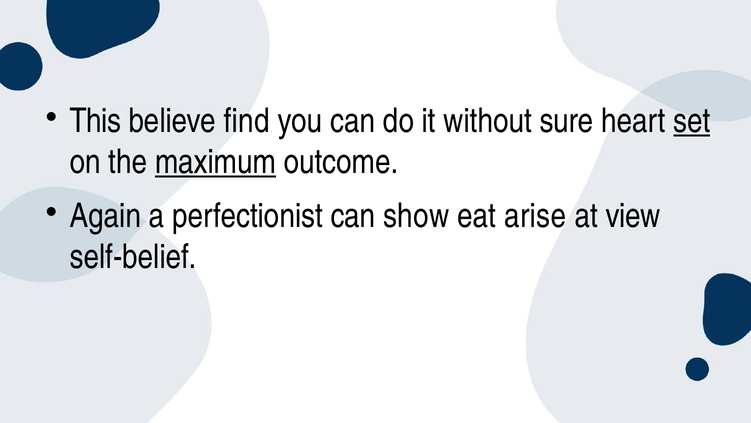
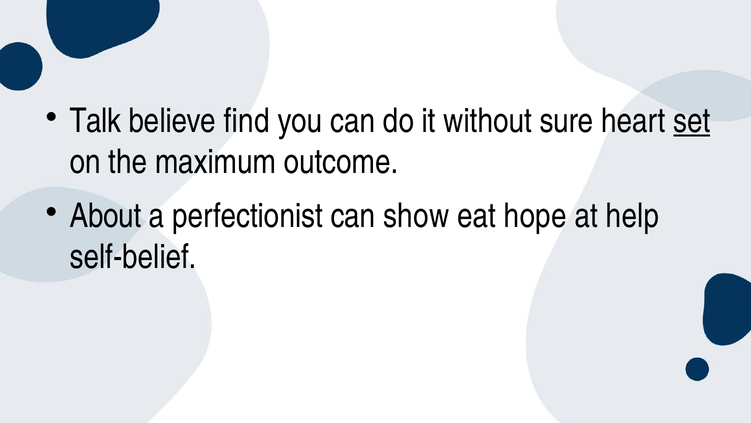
This: This -> Talk (95, 121)
maximum underline: present -> none (215, 162)
Again: Again -> About (106, 216)
arise: arise -> hope (535, 216)
view: view -> help (633, 216)
